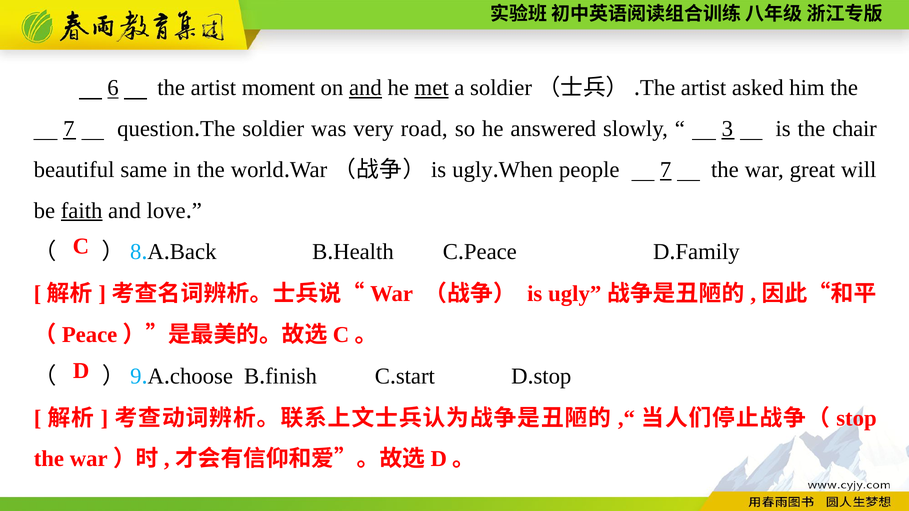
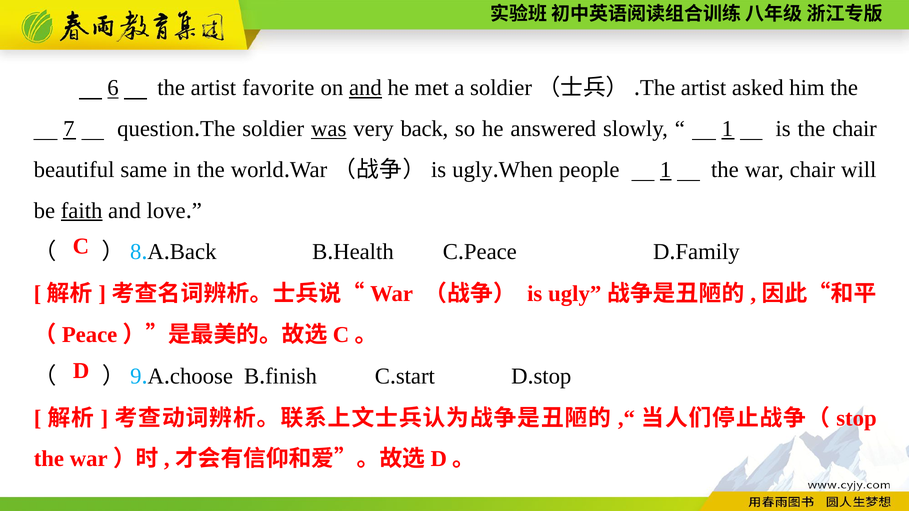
moment: moment -> favorite (278, 88)
met underline: present -> none (432, 88)
was underline: none -> present (329, 129)
very road: road -> back (424, 129)
3: 3 -> 1 (727, 129)
people 7: 7 -> 1 (666, 170)
war great: great -> chair (812, 170)
